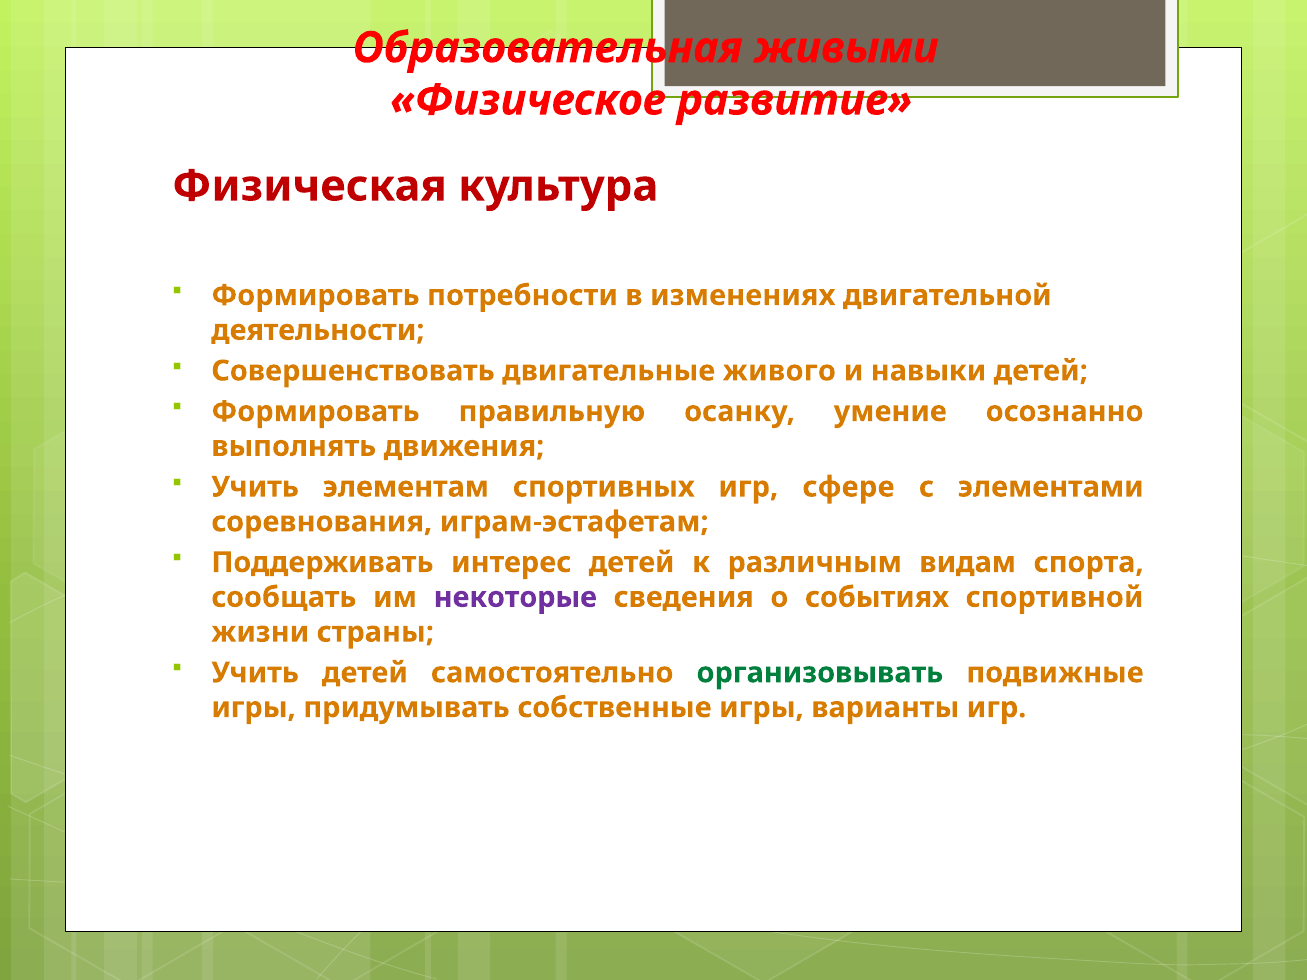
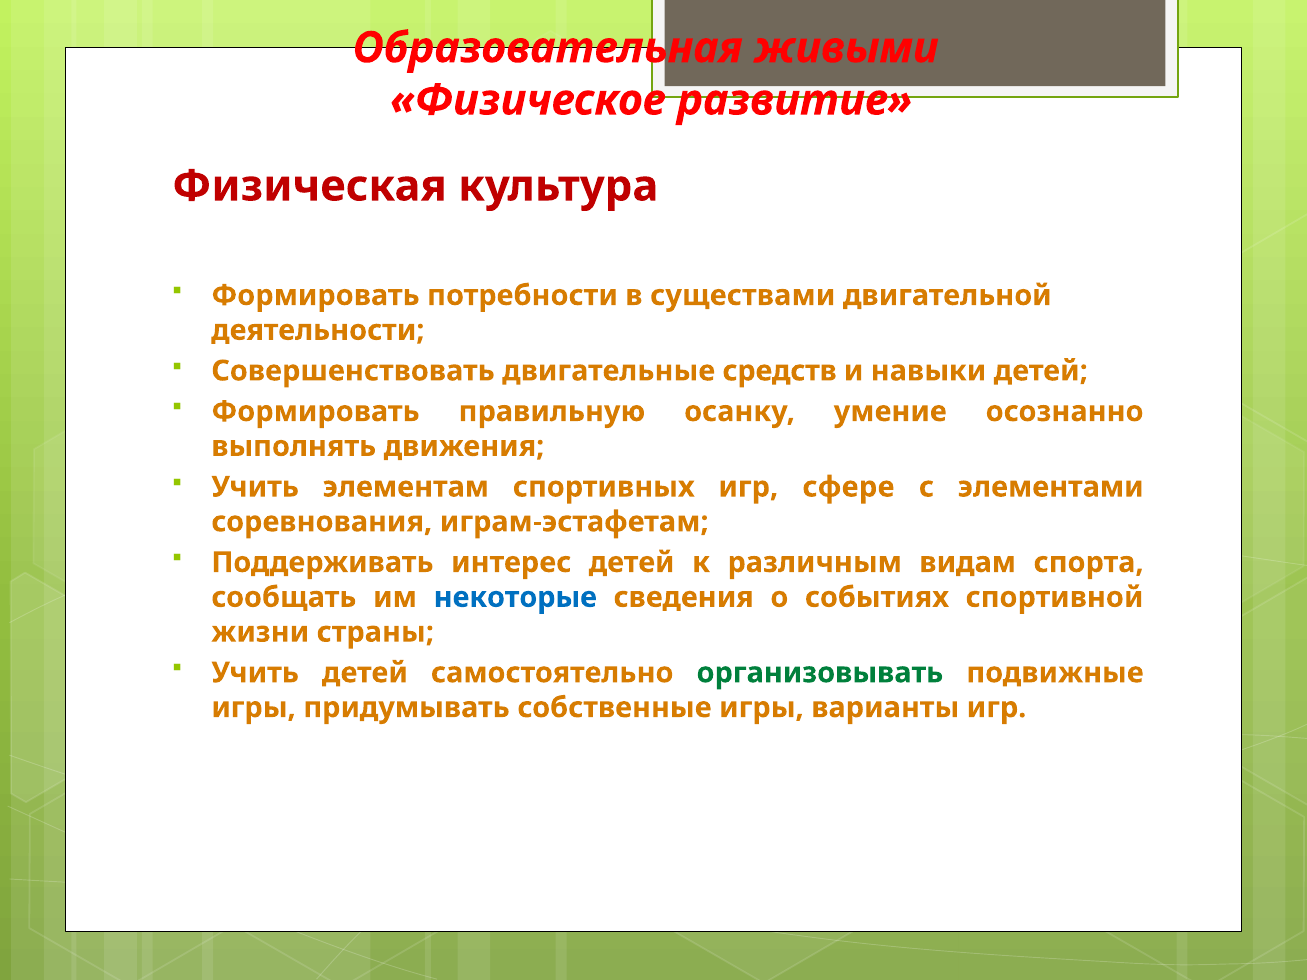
изменениях: изменениях -> существами (743, 296)
живого: живого -> средств (780, 371)
некоторые colour: purple -> blue (515, 597)
